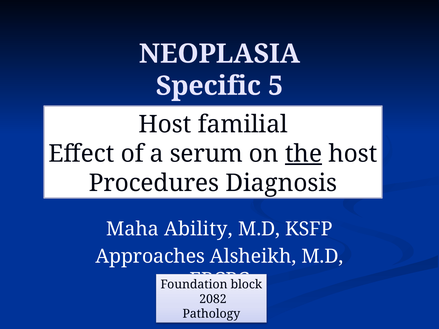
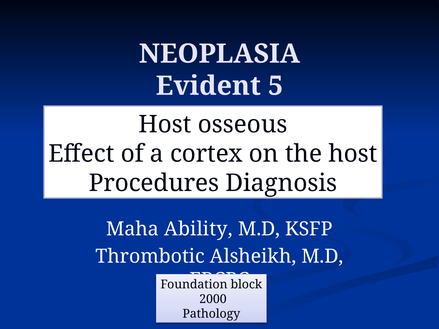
Specific: Specific -> Evident (208, 86)
familial: familial -> osseous (243, 125)
serum: serum -> cortex (206, 154)
the underline: present -> none (304, 154)
Approaches: Approaches -> Thrombotic (150, 256)
2082: 2082 -> 2000 (213, 299)
